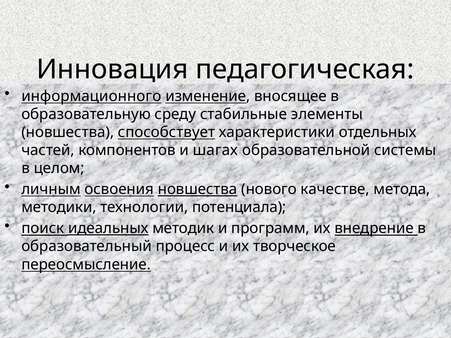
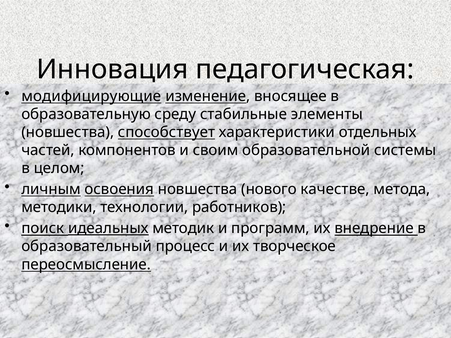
информационного: информационного -> модифицирующие (91, 96)
шагах: шагах -> своим (216, 150)
новшества underline: present -> none (198, 189)
потенциала: потенциала -> работников (239, 207)
